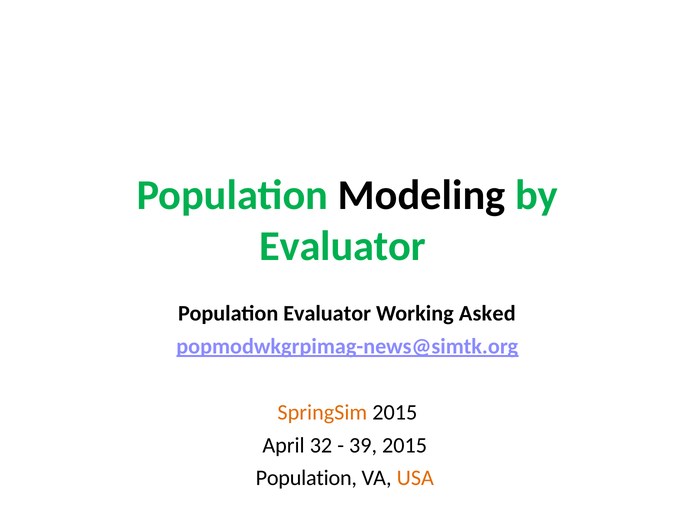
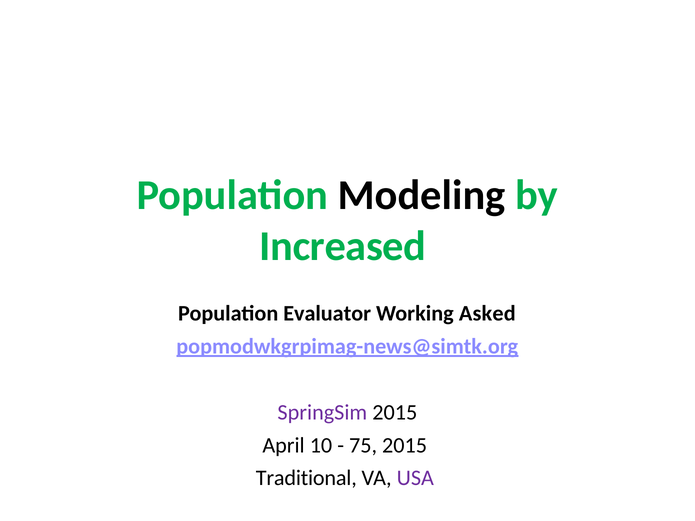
Evaluator: Evaluator -> Increased (343, 246)
SpringSim colour: orange -> purple (322, 413)
32: 32 -> 10 (321, 446)
39: 39 -> 75 (363, 446)
Population: Population -> Traditional (306, 478)
USA colour: orange -> purple (415, 478)
